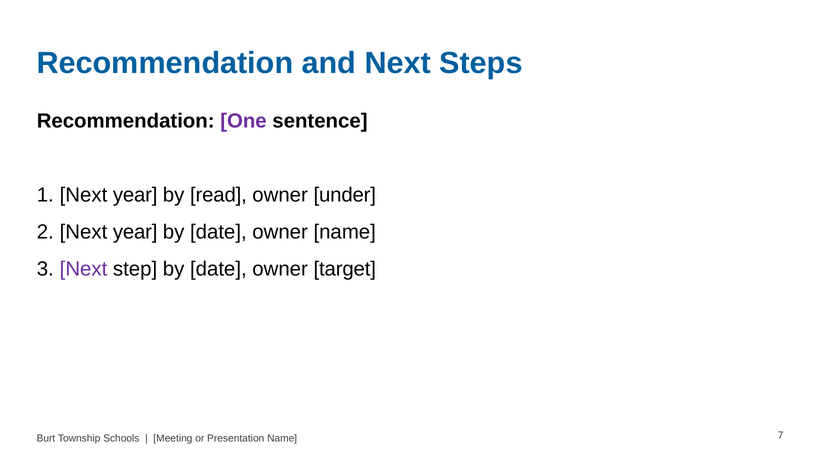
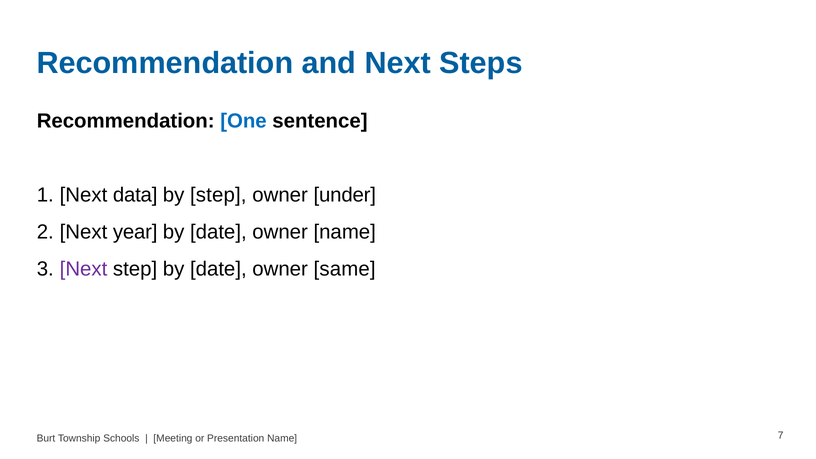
One colour: purple -> blue (243, 121)
year: year -> data (135, 195)
by read: read -> step (218, 195)
target: target -> same (345, 269)
